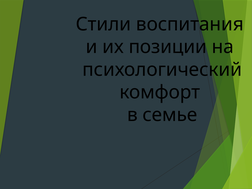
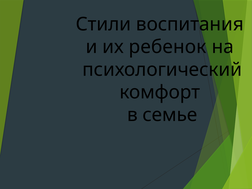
позиции: позиции -> ребенок (168, 47)
